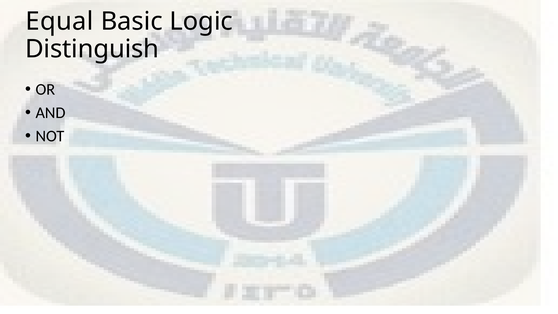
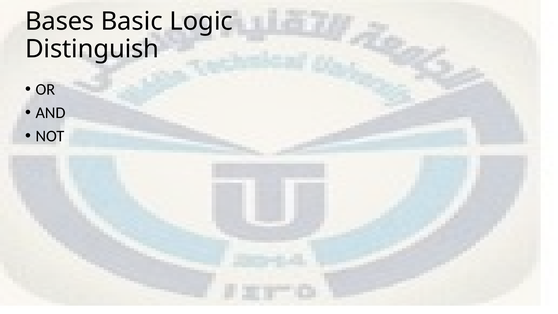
Equal: Equal -> Bases (60, 21)
